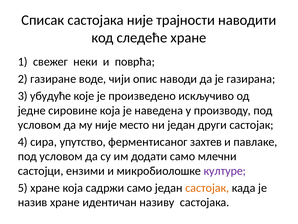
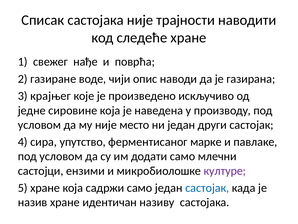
неки: неки -> нађе (85, 62)
убудуће: убудуће -> крајњег (51, 96)
захтев: захтев -> марке (206, 142)
састојак colour: orange -> blue (207, 188)
